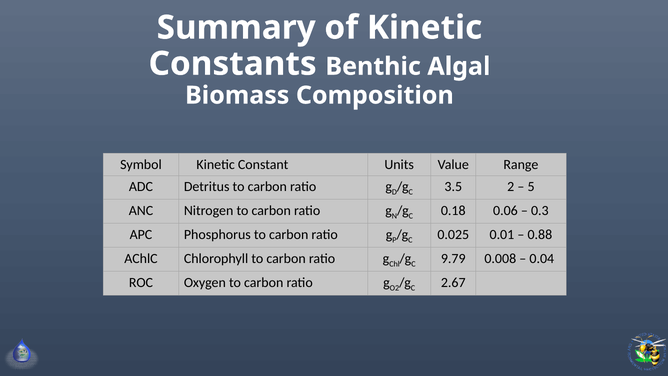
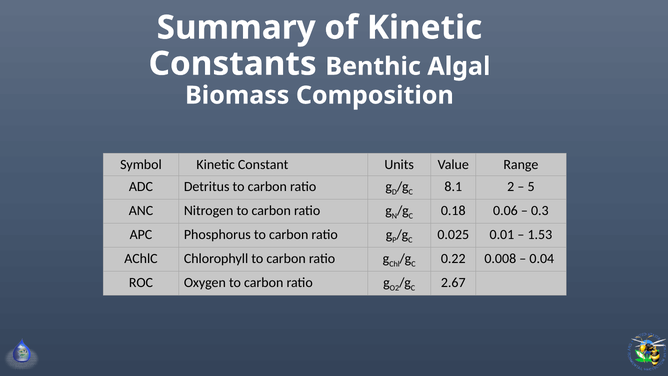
3.5: 3.5 -> 8.1 (453, 186)
0.88: 0.88 -> 1.53 (540, 234)
9.79: 9.79 -> 0.22 (453, 258)
